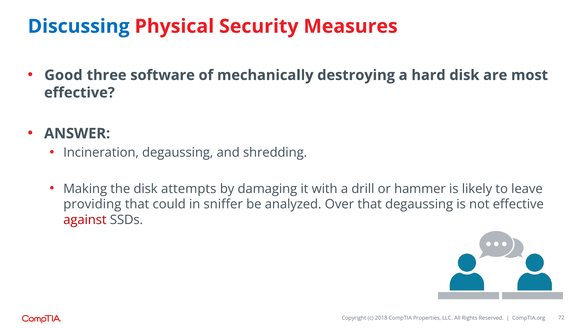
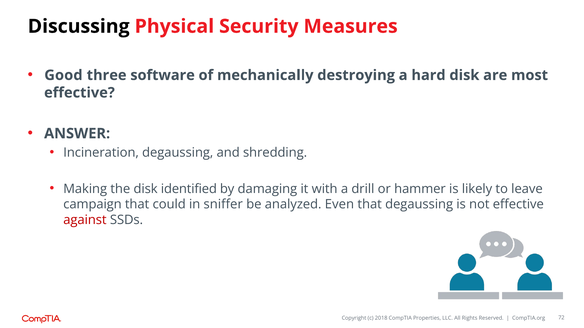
Discussing colour: blue -> black (79, 26)
attempts: attempts -> identified (189, 189)
providing: providing -> campaign (92, 205)
Over: Over -> Even (339, 205)
